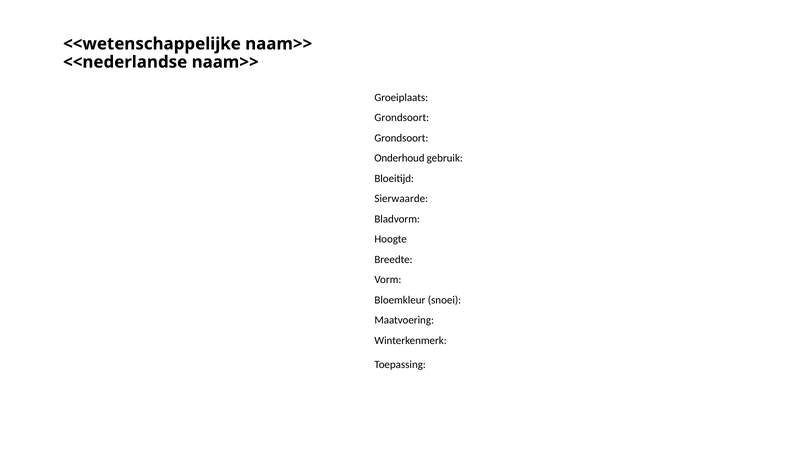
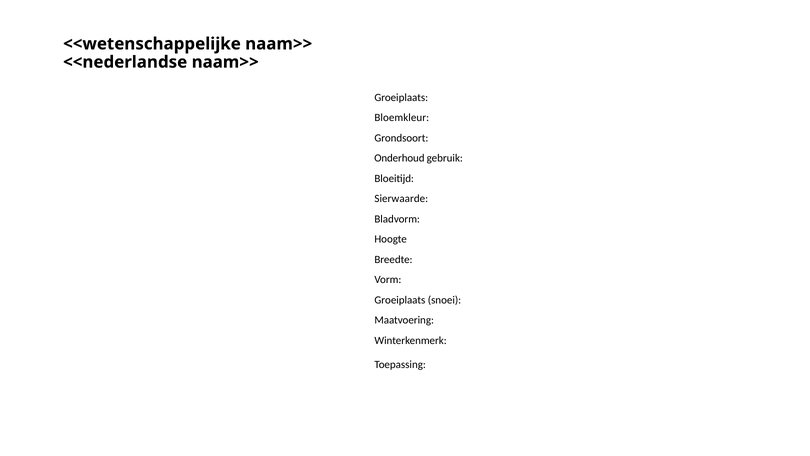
Grondsoort: Grondsoort -> Bloemkleur (402, 118)
Bloemkleur: Bloemkleur -> Groeiplaats (400, 300)
